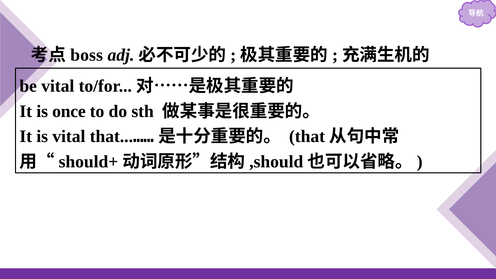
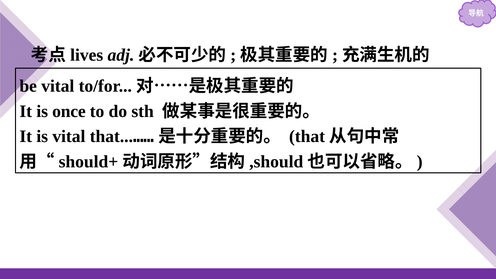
boss: boss -> lives (87, 55)
